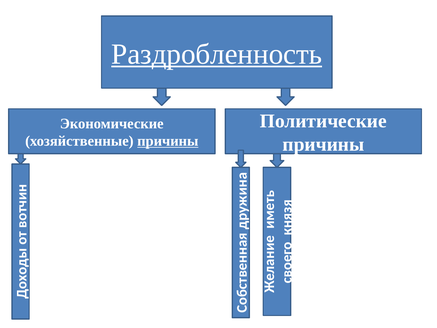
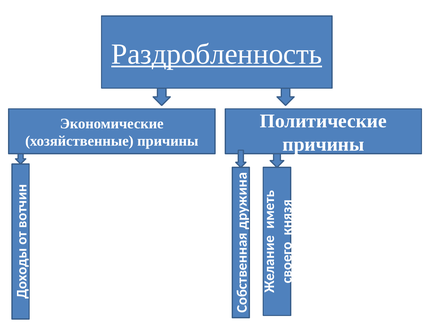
причины underline: present -> none (168, 141)
